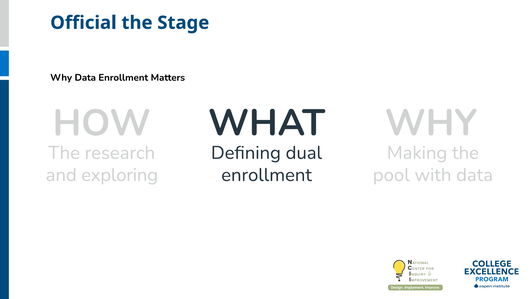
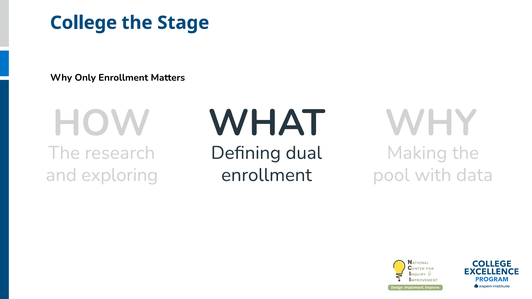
Official: Official -> College (84, 23)
Why Data: Data -> Only (85, 78)
